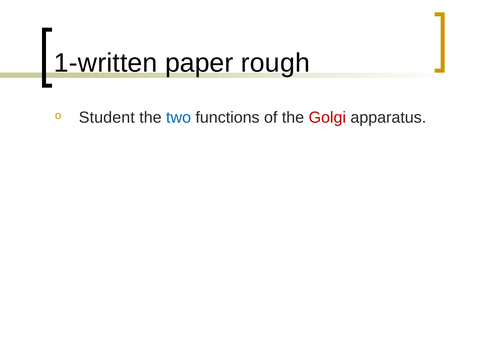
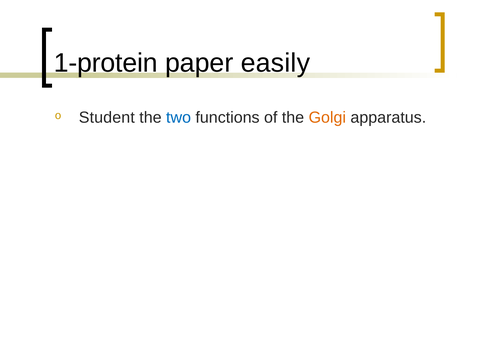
1-written: 1-written -> 1-protein (106, 63)
rough: rough -> easily (275, 63)
Golgi colour: red -> orange (327, 117)
